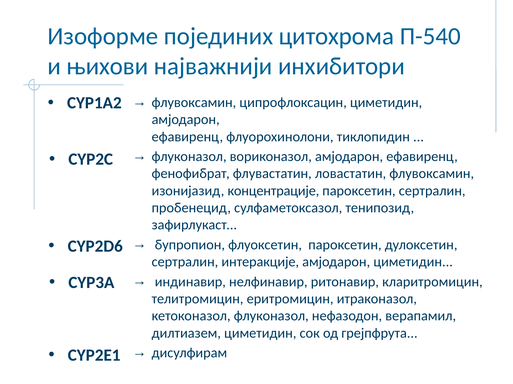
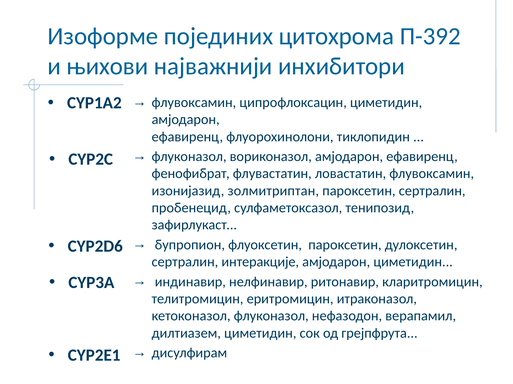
П-540: П-540 -> П-392 (430, 36)
концентрације: концентрације -> золмитриптан (273, 191)
